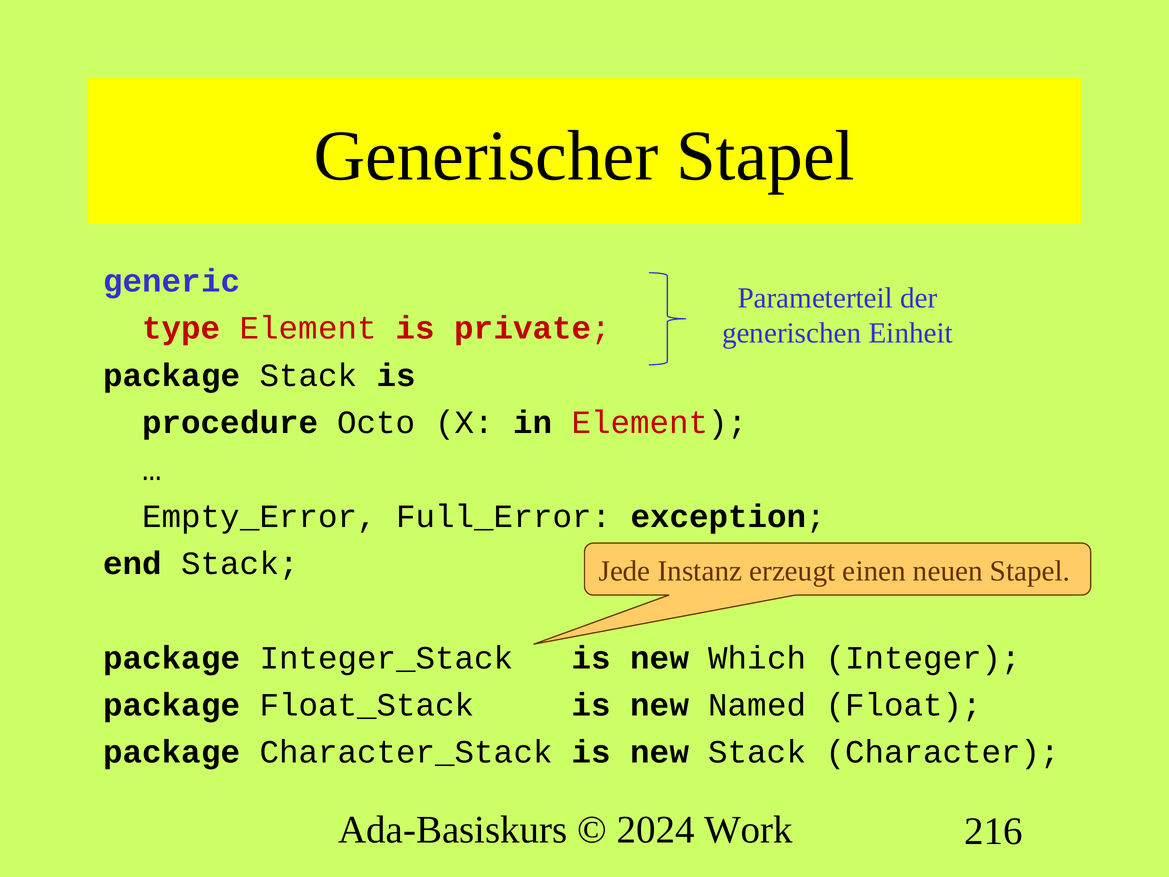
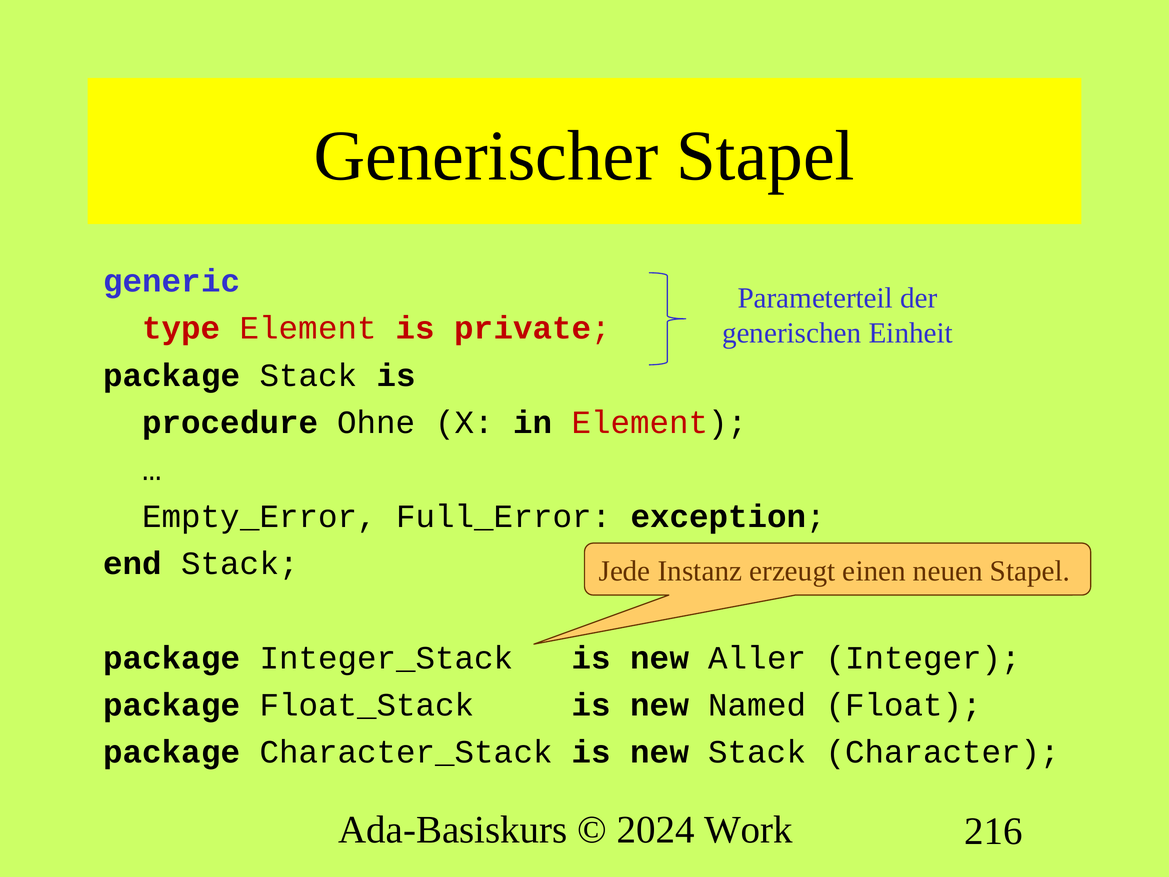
Octo: Octo -> Ohne (376, 422)
Which: Which -> Aller (757, 658)
